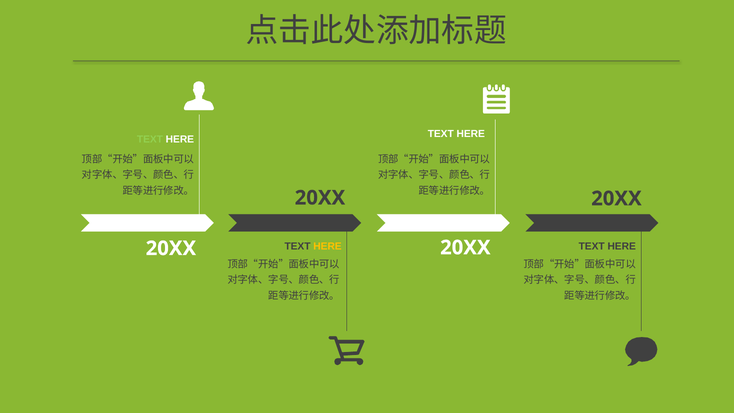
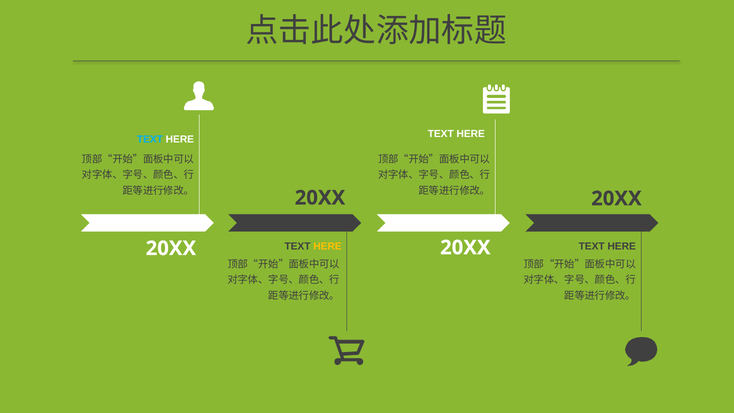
TEXT colour: light green -> light blue (150, 140)
